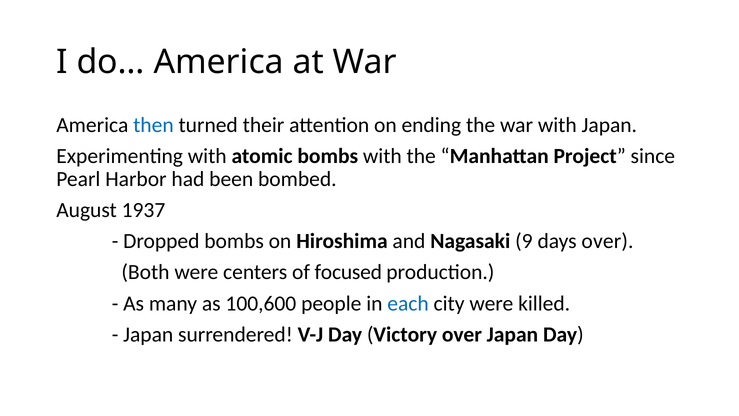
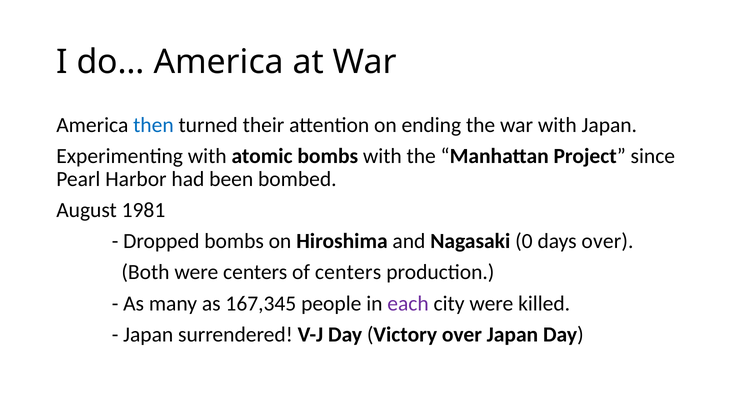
1937: 1937 -> 1981 (143, 210)
9: 9 -> 0 (524, 241)
of focused: focused -> centers (348, 272)
100,600: 100,600 -> 167,345 (261, 303)
each colour: blue -> purple (408, 303)
